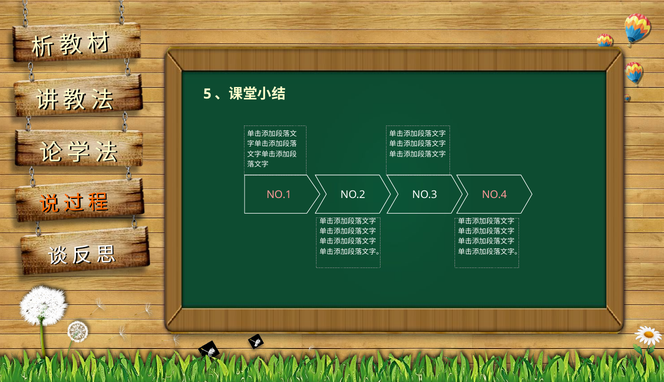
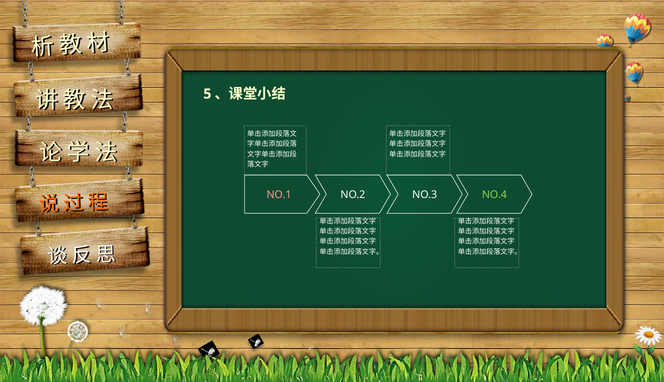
NO.4 colour: pink -> light green (494, 195)
